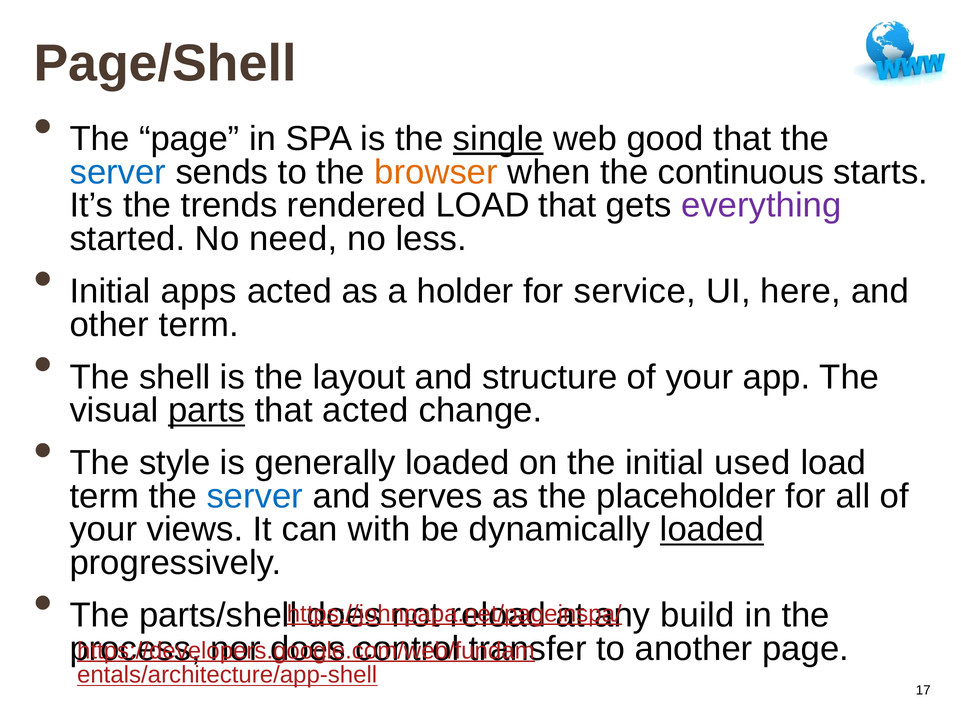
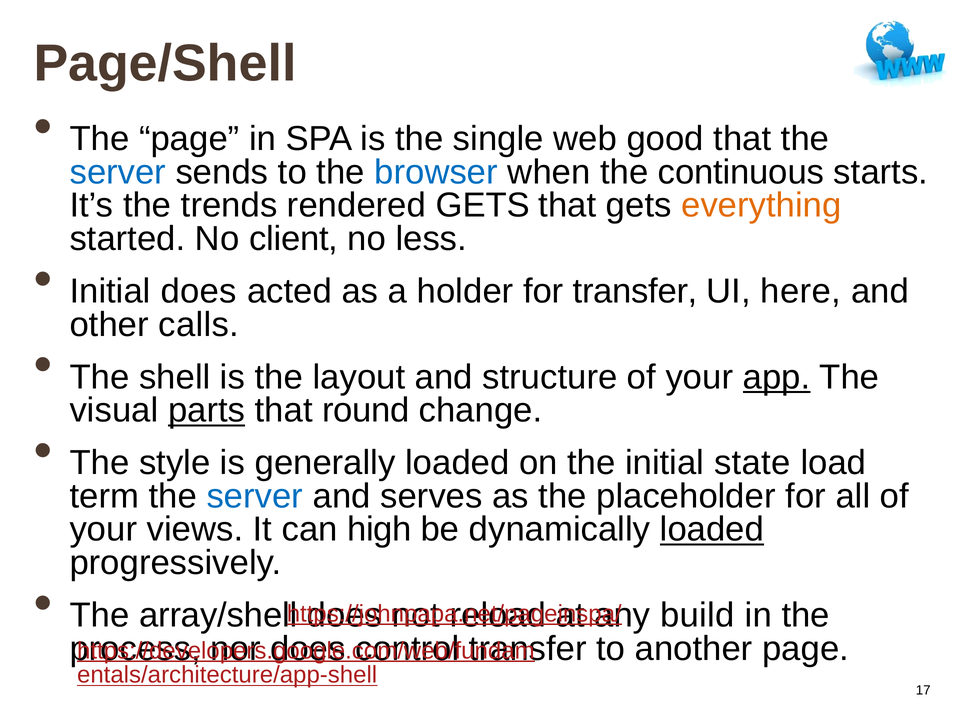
single underline: present -> none (498, 139)
browser colour: orange -> blue (436, 172)
rendered LOAD: LOAD -> GETS (483, 205)
everything colour: purple -> orange (761, 205)
need: need -> client (294, 239)
Initial apps: apps -> does (199, 291)
for service: service -> transfer (635, 291)
other term: term -> calls (199, 324)
app underline: none -> present (777, 377)
that acted: acted -> round (366, 410)
used: used -> state (752, 463)
with: with -> high (379, 529)
parts/shell: parts/shell -> array/shell (218, 615)
